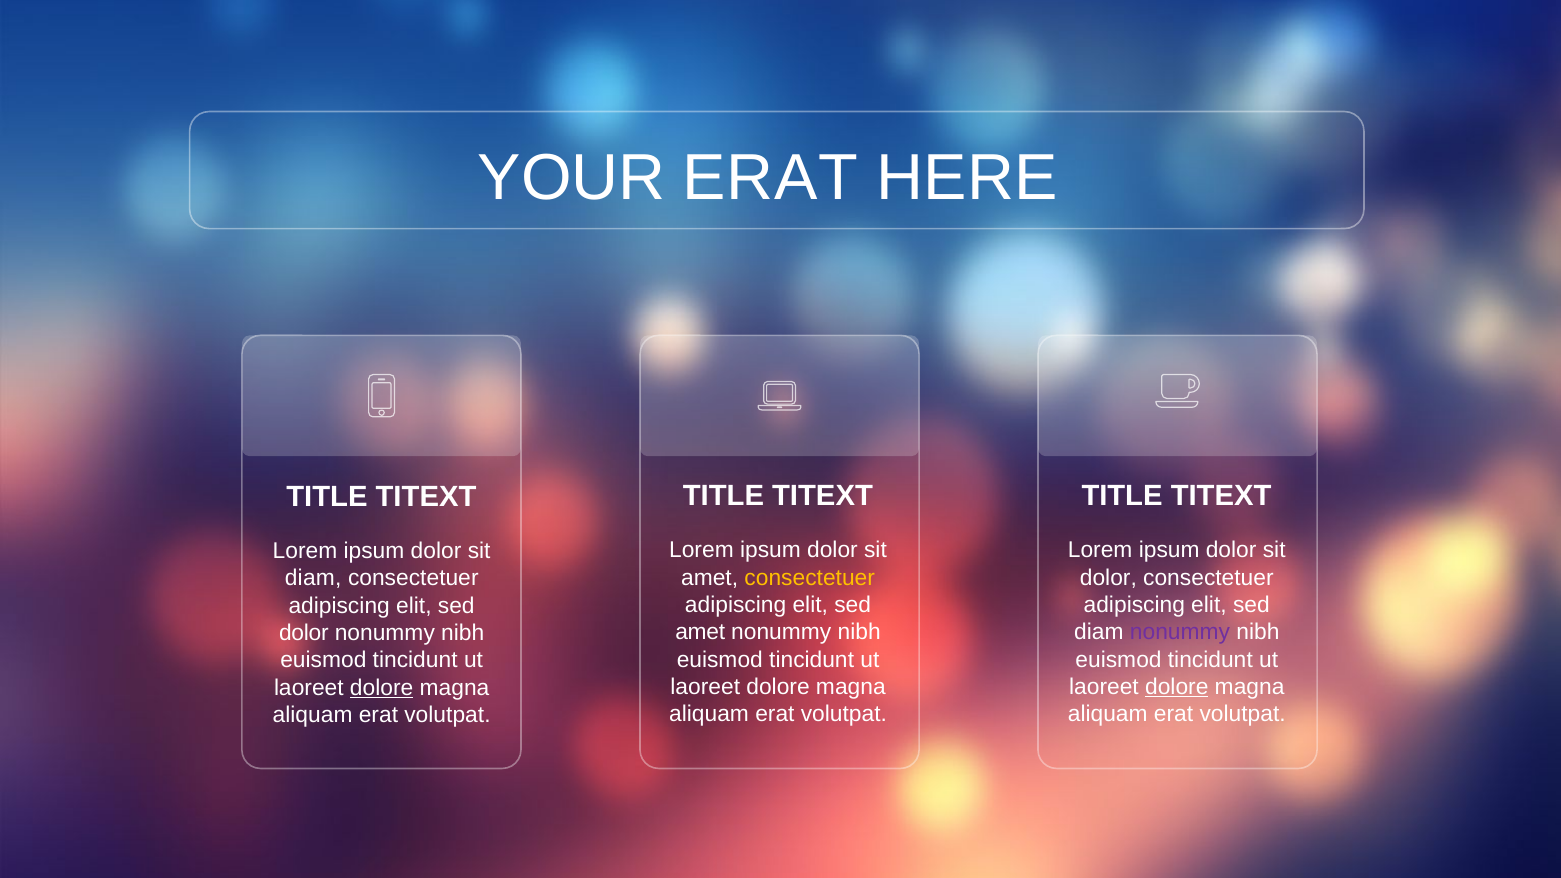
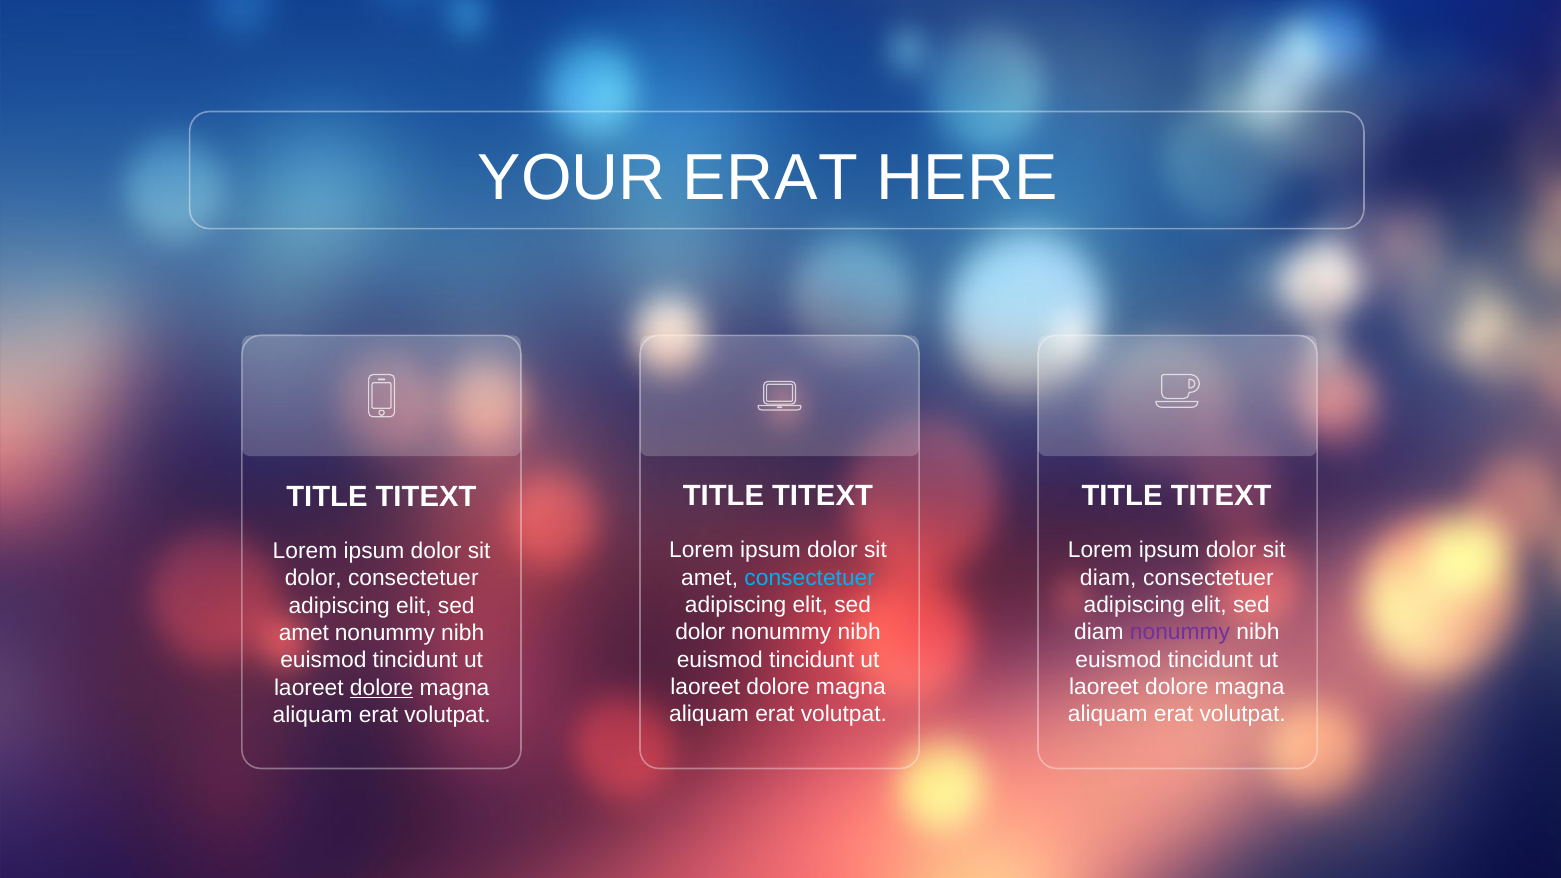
consectetuer colour: yellow -> light blue (810, 578)
dolor: dolor -> diam (1108, 578)
diam: diam -> dolor (313, 578)
amet: amet -> dolor (700, 632)
dolor: dolor -> amet (304, 633)
dolore underline: present -> none (1177, 687)
